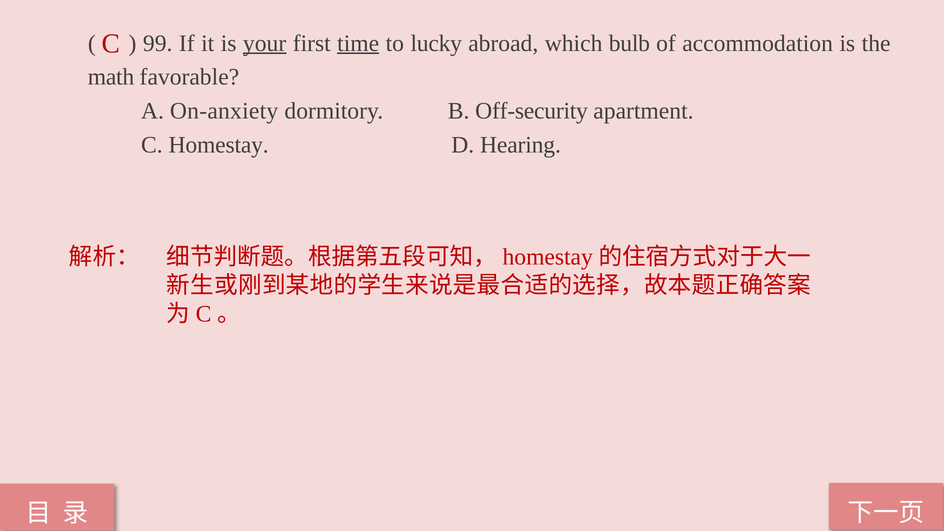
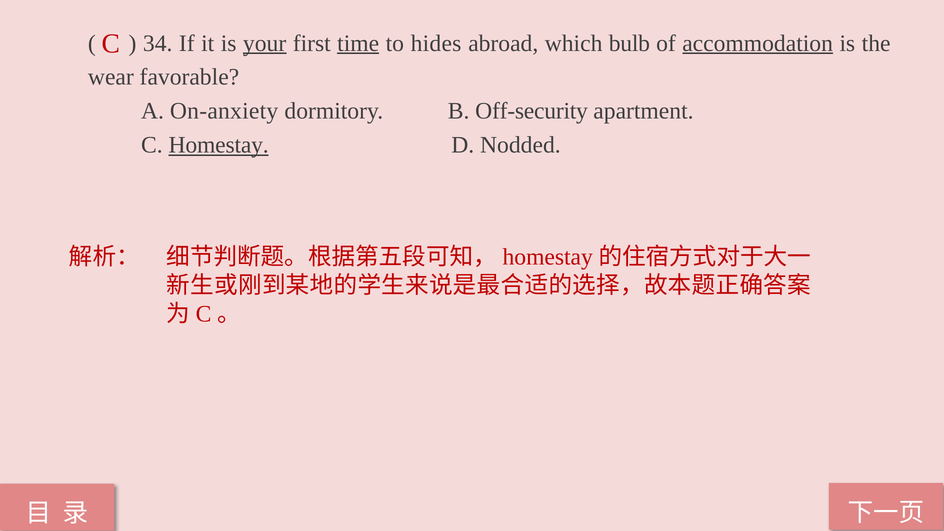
99: 99 -> 34 (158, 43)
lucky: lucky -> hides (436, 43)
accommodation underline: none -> present (758, 43)
math: math -> wear (111, 77)
Homestay underline: none -> present (219, 145)
Hearing: Hearing -> Nodded (520, 145)
